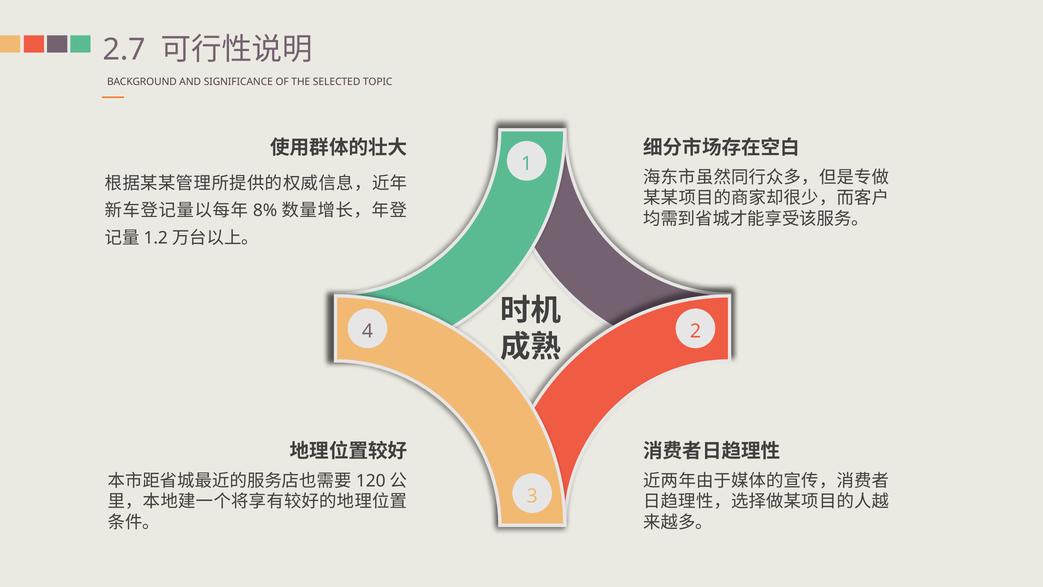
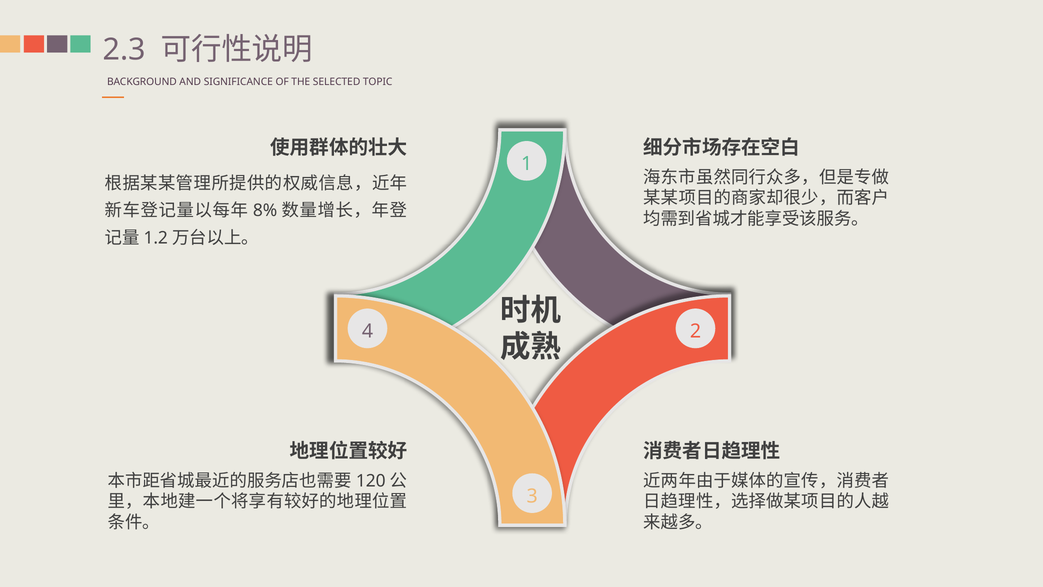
2.7: 2.7 -> 2.3 (124, 50)
